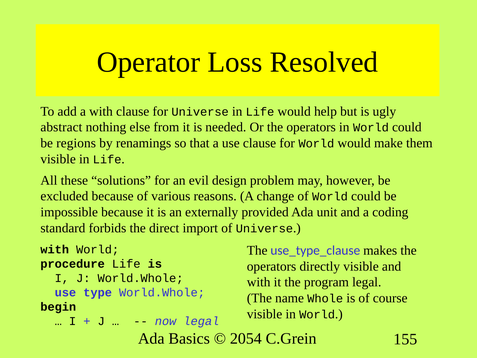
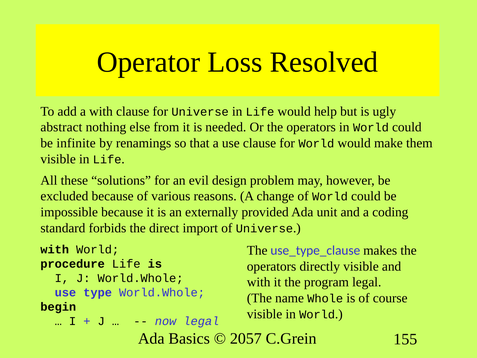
regions: regions -> infinite (76, 143)
2054: 2054 -> 2057 (246, 338)
